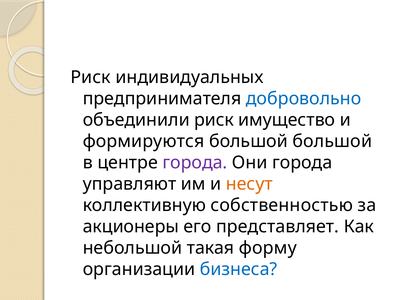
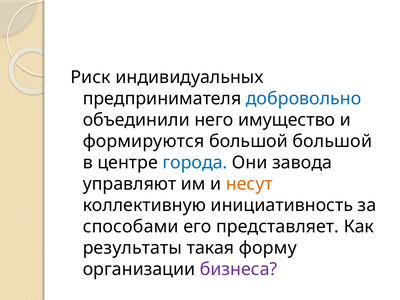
объединили риск: риск -> него (214, 120)
города colour: purple -> blue (195, 163)
Они города: города -> завода (302, 163)
собственностью: собственностью -> инициативность (282, 205)
акционеры: акционеры -> способами (131, 227)
небольшой: небольшой -> результаты (132, 248)
бизнеса colour: blue -> purple (239, 269)
